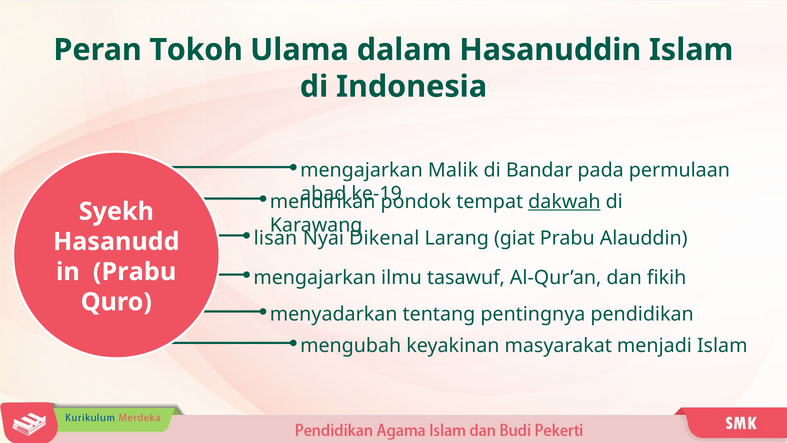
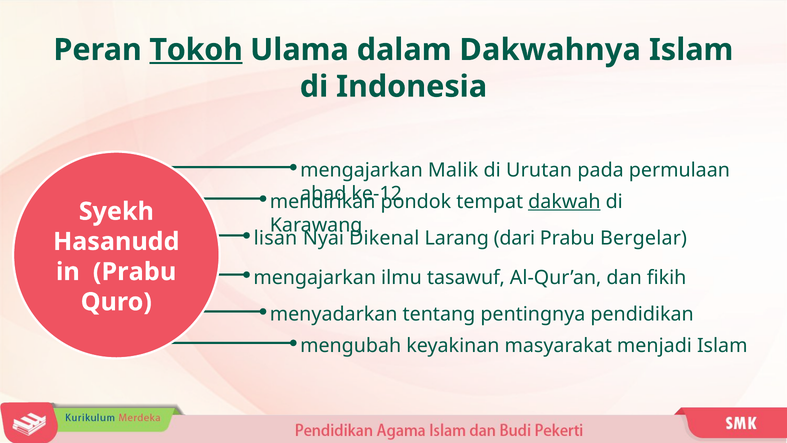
Tokoh underline: none -> present (196, 50)
Hasanuddin: Hasanuddin -> Dakwahnya (550, 50)
Bandar: Bandar -> Urutan (539, 170)
ke-19: ke-19 -> ke-12 (377, 194)
giat: giat -> dari (514, 238)
Alauddin: Alauddin -> Bergelar (644, 238)
